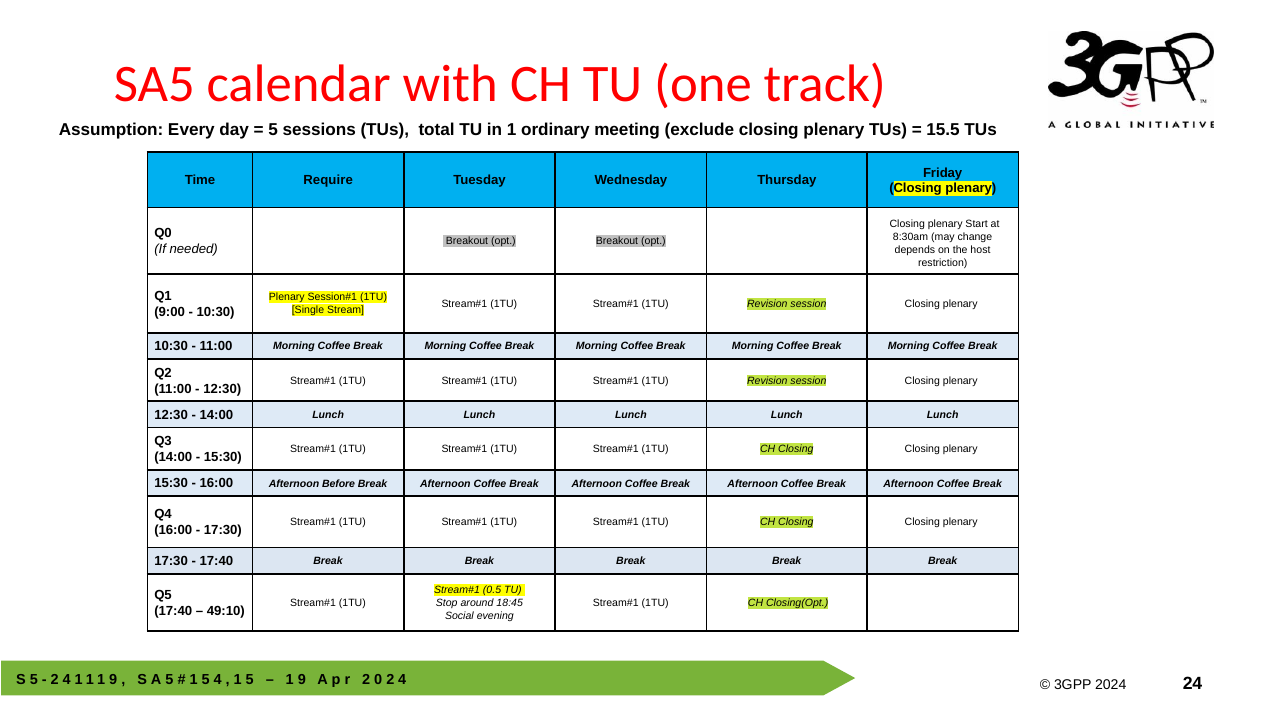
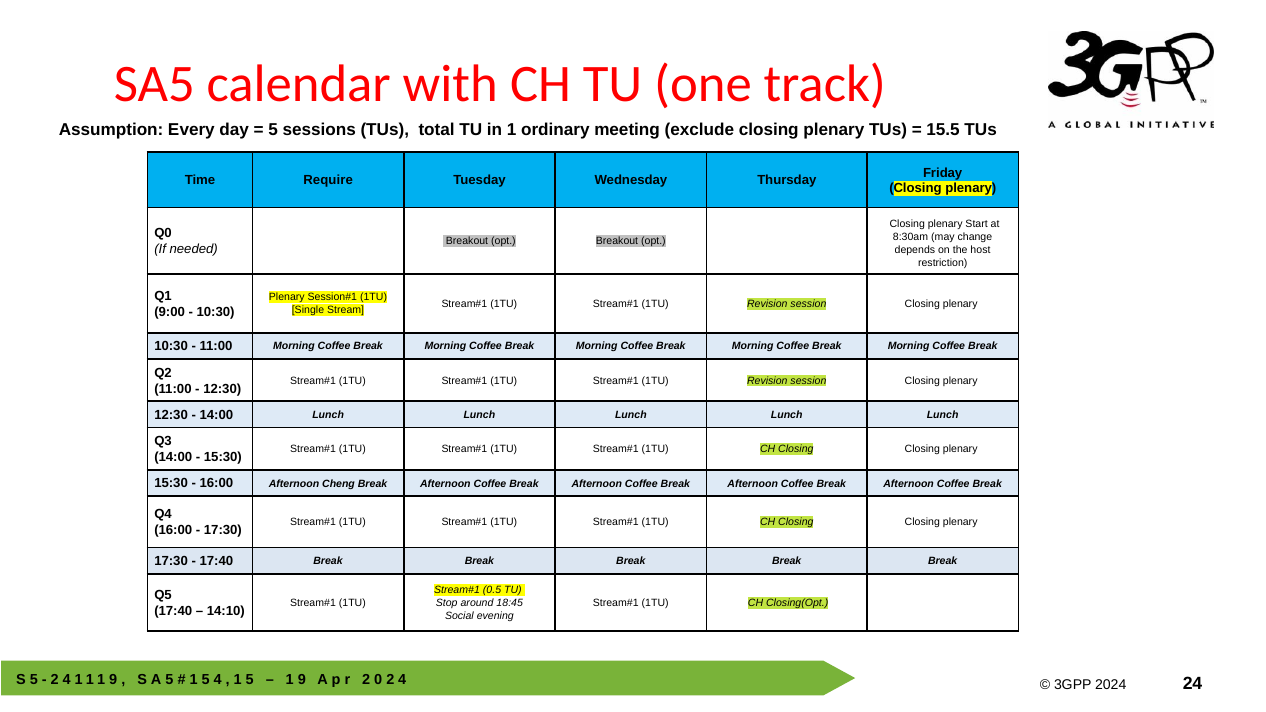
Before: Before -> Cheng (339, 484)
49:10: 49:10 -> 14:10 (226, 611)
